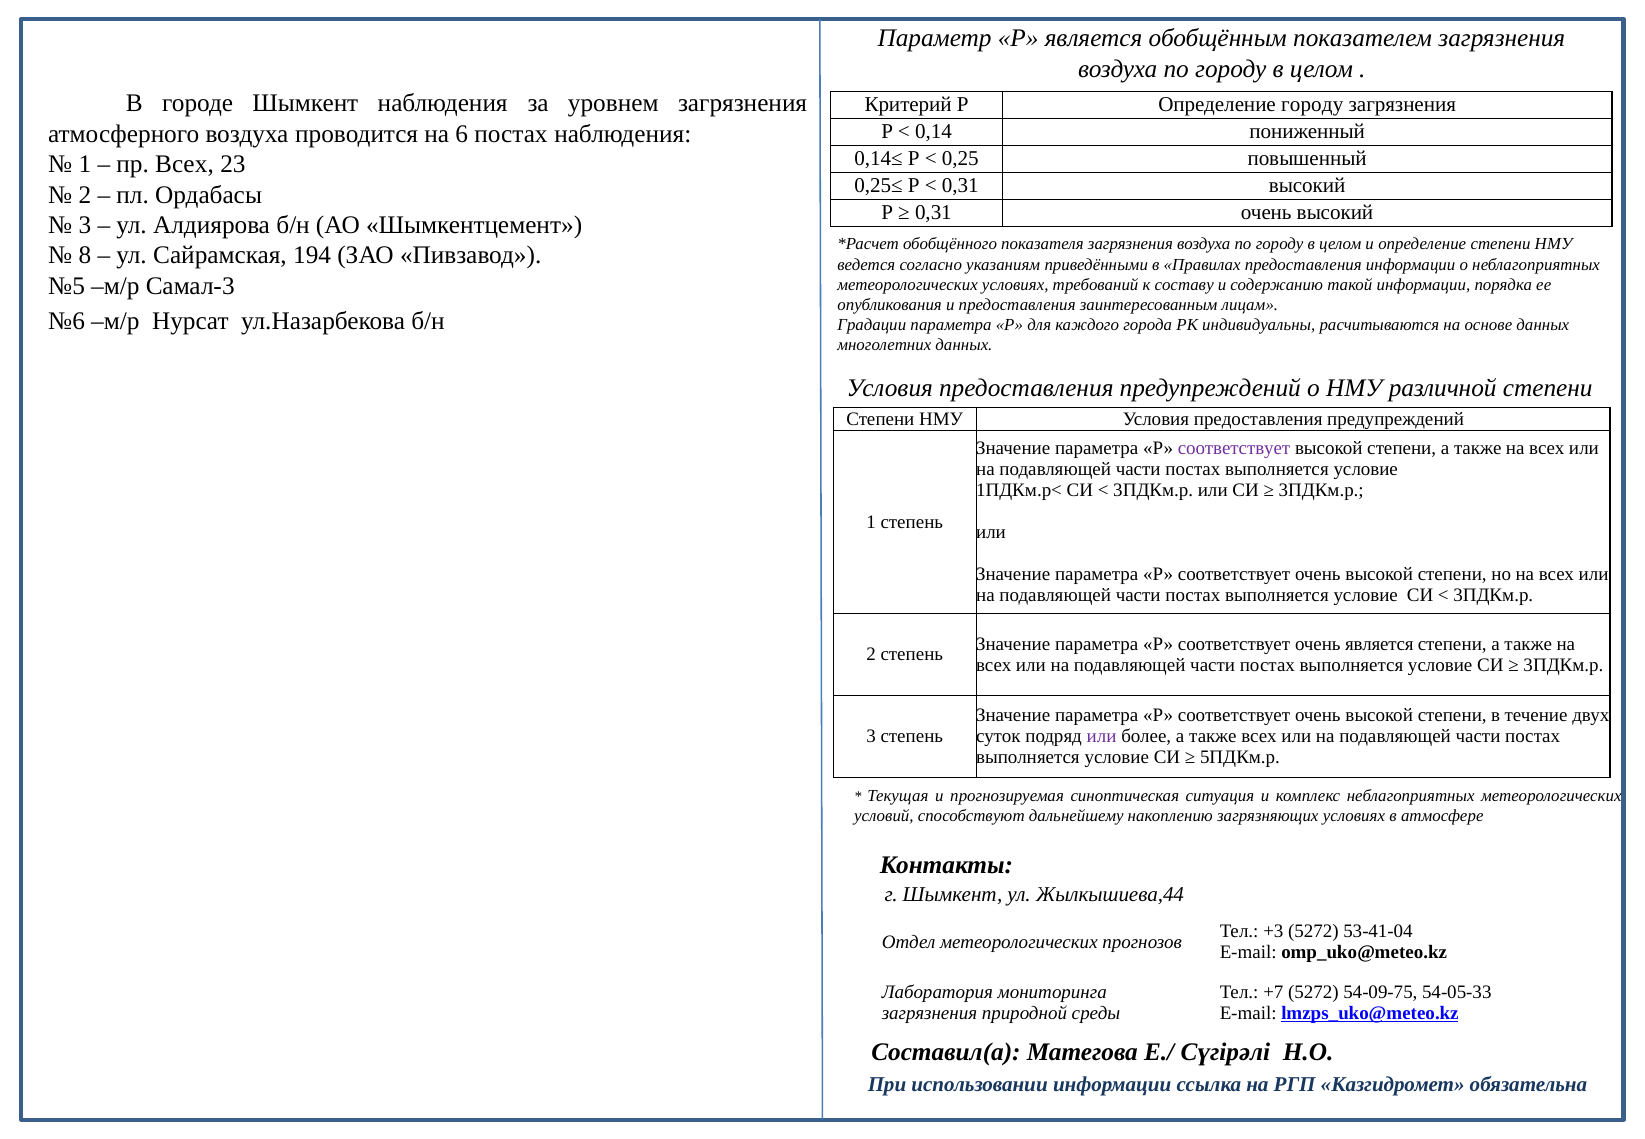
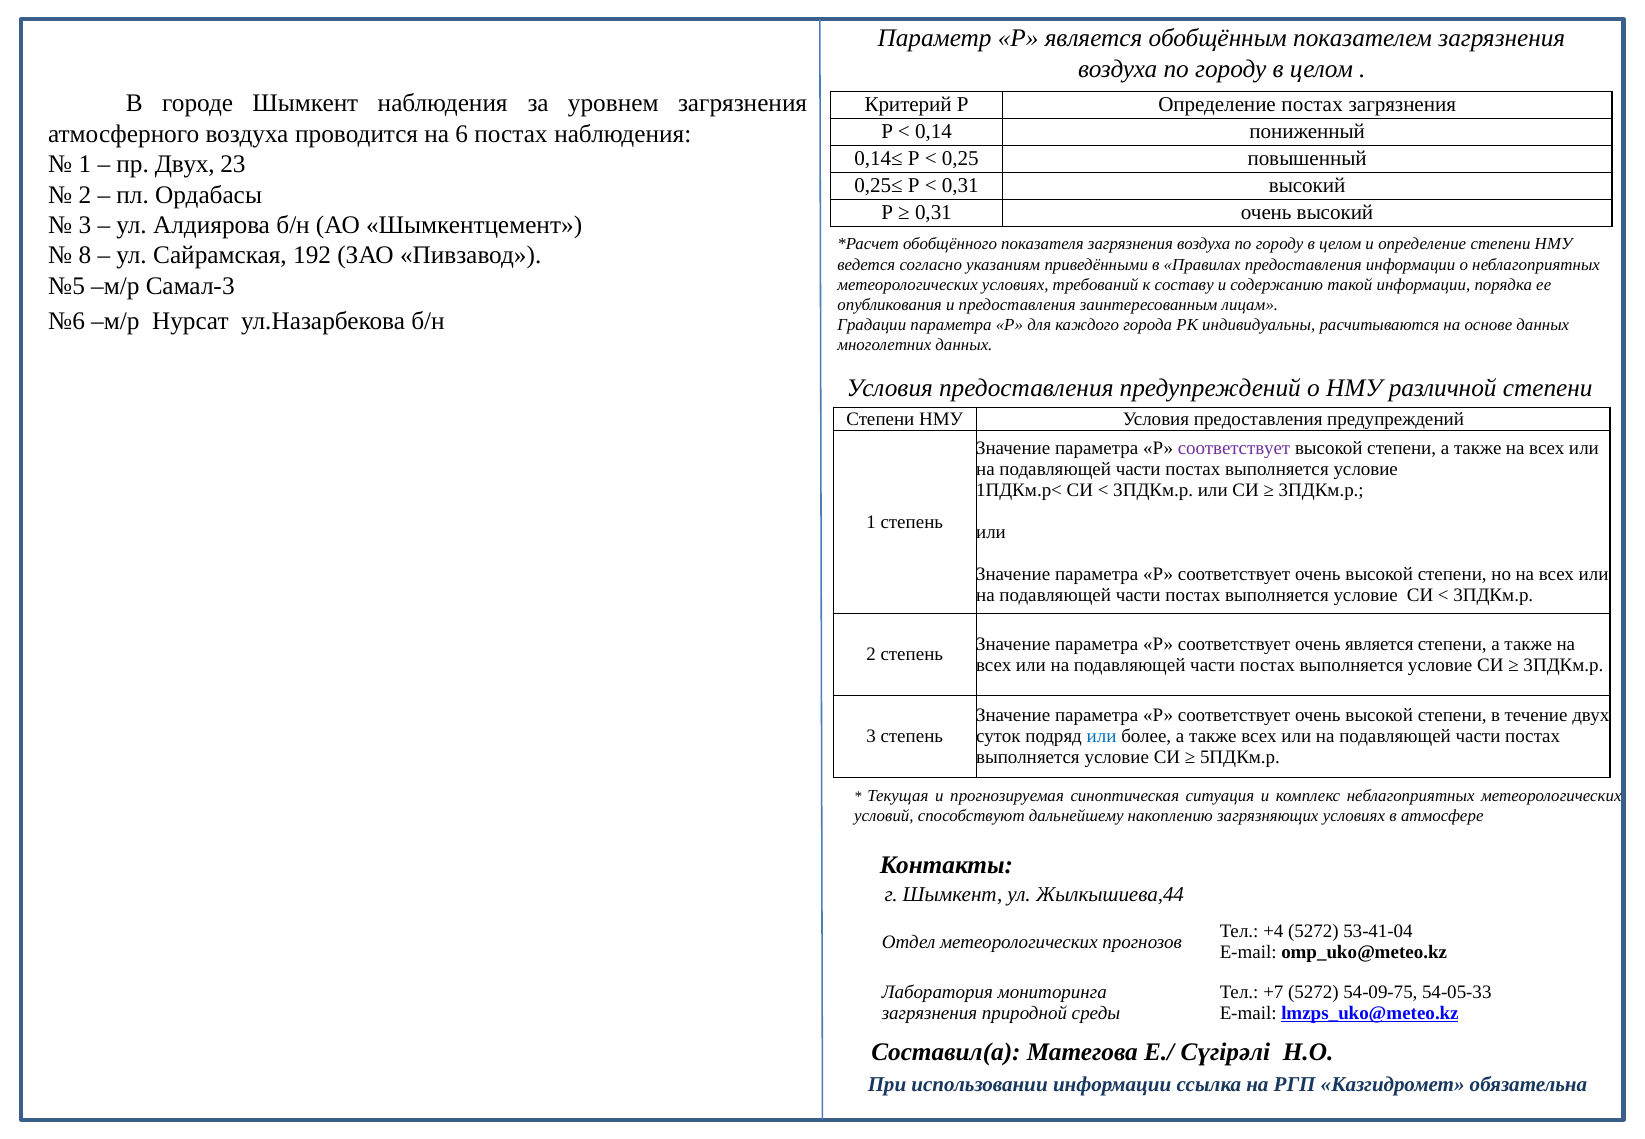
Определение городу: городу -> постах (1312, 104)
пр Всех: Всех -> Двух (185, 164)
194: 194 -> 192 (312, 255)
или colour: purple -> blue (1102, 737)
+3: +3 -> +4 (1273, 931)
